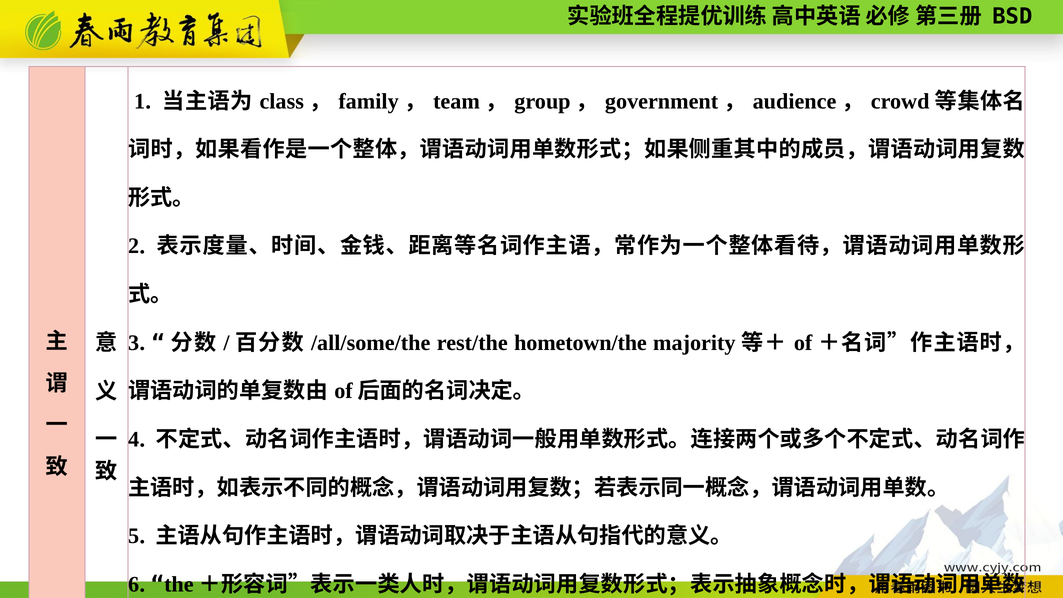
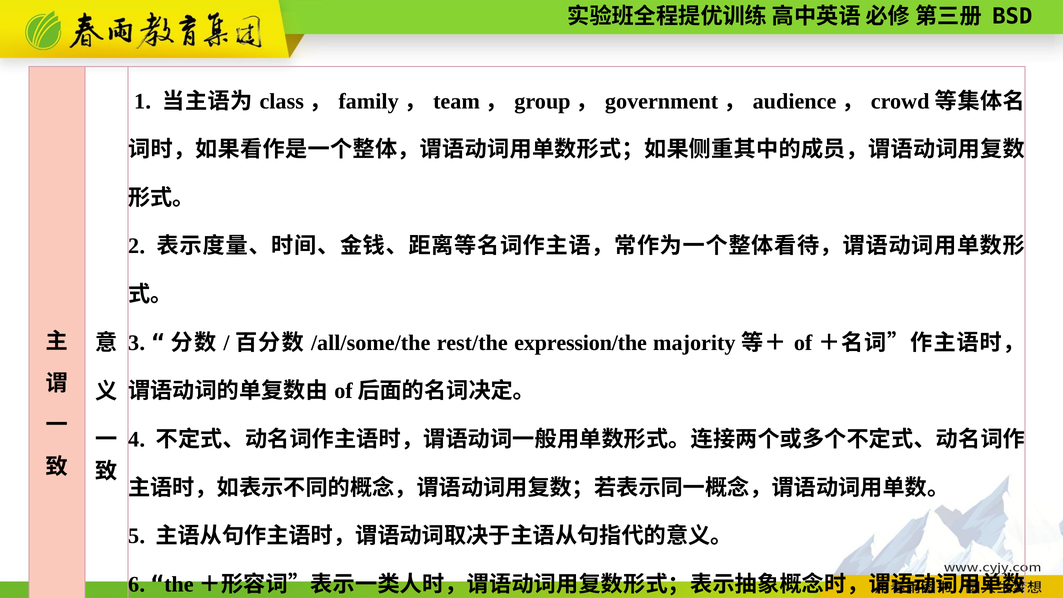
hometown/the: hometown/the -> expression/the (581, 343)
